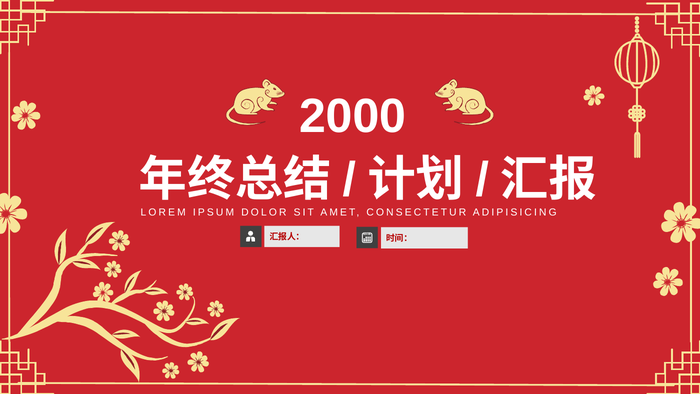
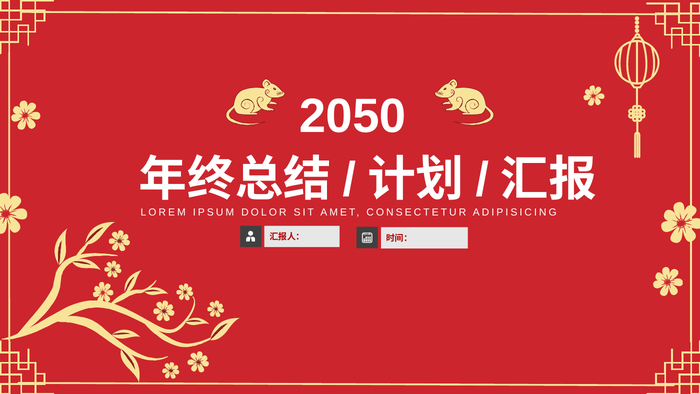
2000: 2000 -> 2050 (353, 116)
